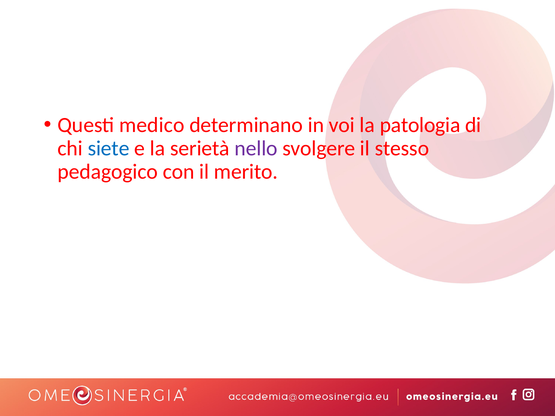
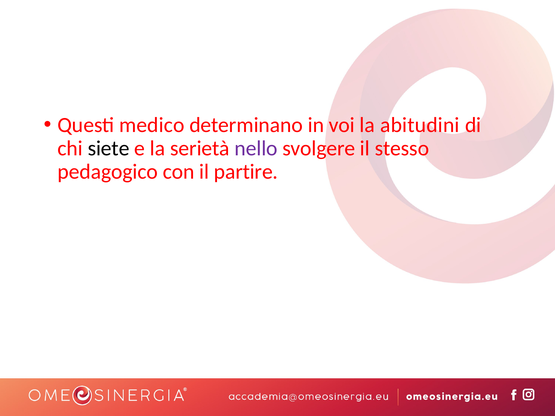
patologia: patologia -> abitudini (420, 125)
siete colour: blue -> black (109, 148)
merito: merito -> partire (246, 172)
